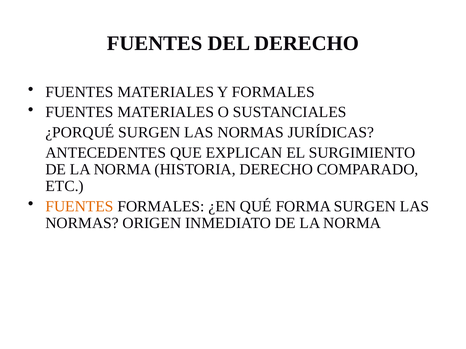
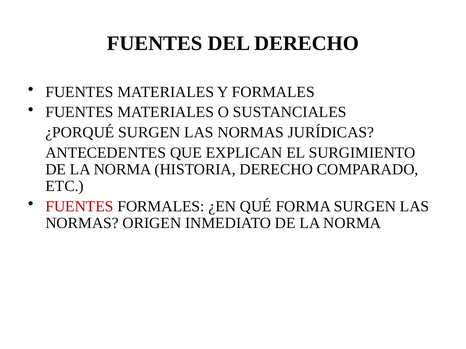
FUENTES colour: orange -> red (80, 207)
